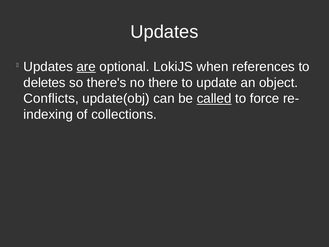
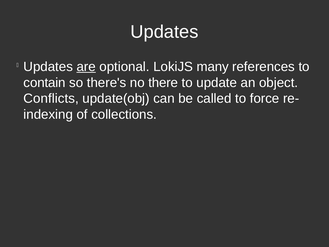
when: when -> many (213, 67)
deletes: deletes -> contain (45, 83)
called underline: present -> none (214, 98)
